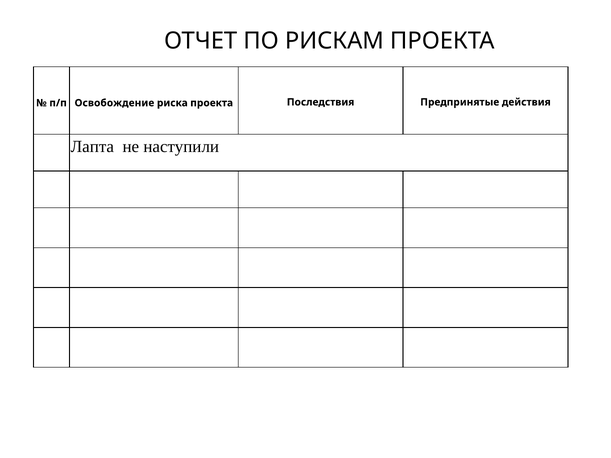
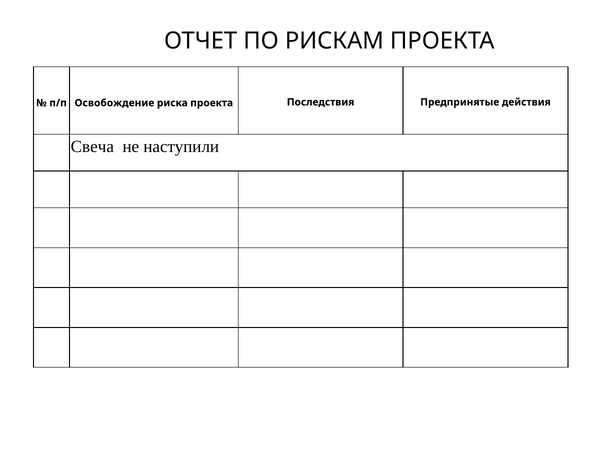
Лапта: Лапта -> Свеча (92, 147)
